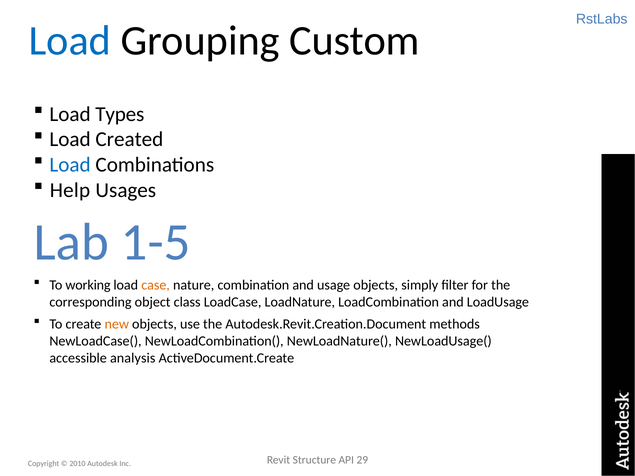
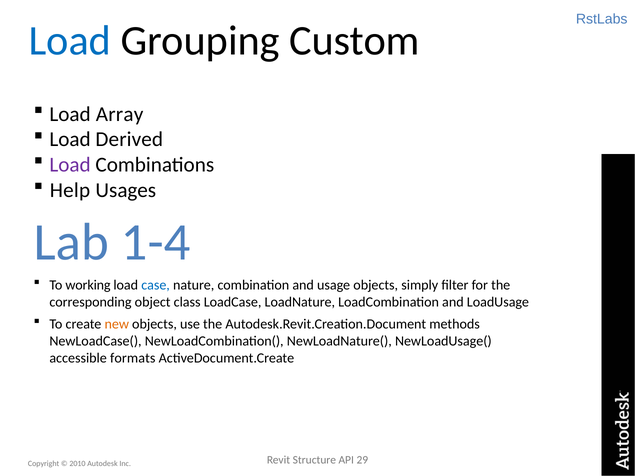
Types: Types -> Array (120, 114)
Created: Created -> Derived (129, 140)
Load colour: blue -> purple (70, 165)
1-5: 1-5 -> 1-4 (156, 242)
case colour: orange -> blue (156, 285)
analysis: analysis -> formats (133, 358)
